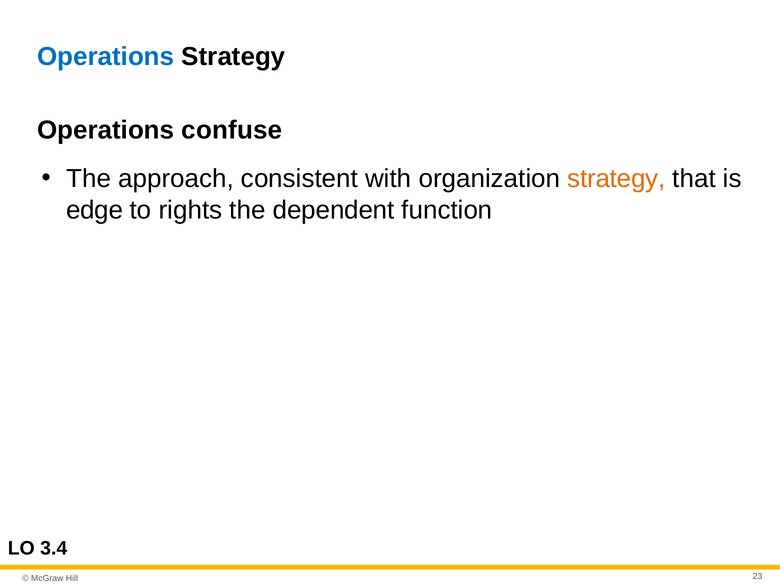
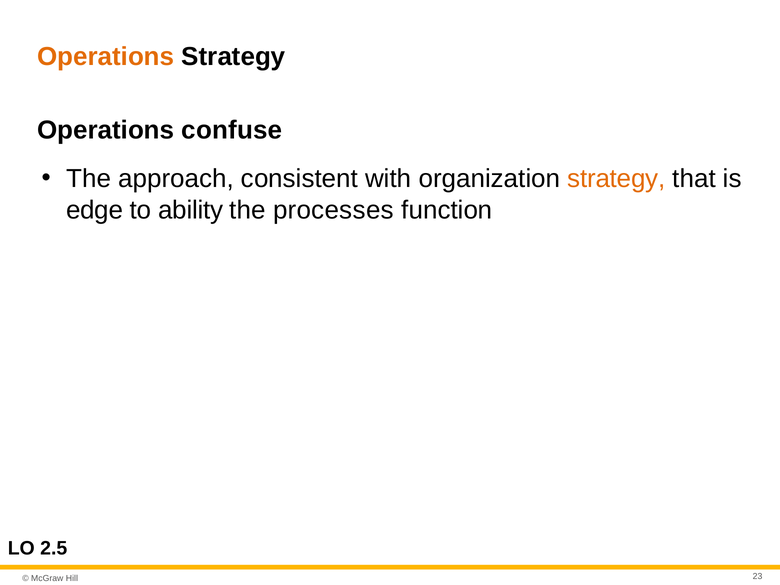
Operations colour: blue -> orange (106, 57)
rights: rights -> ability (191, 210)
dependent: dependent -> processes (333, 210)
3.4: 3.4 -> 2.5 (54, 548)
